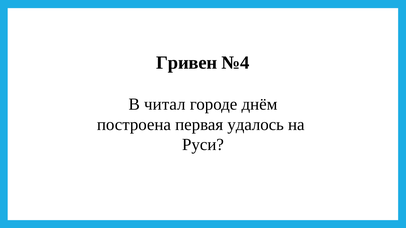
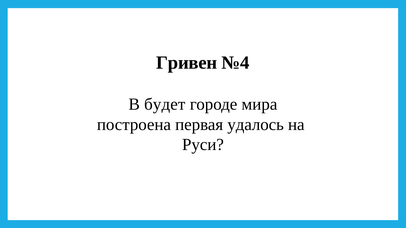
читал: читал -> будет (165, 104)
днём: днём -> мира (259, 104)
